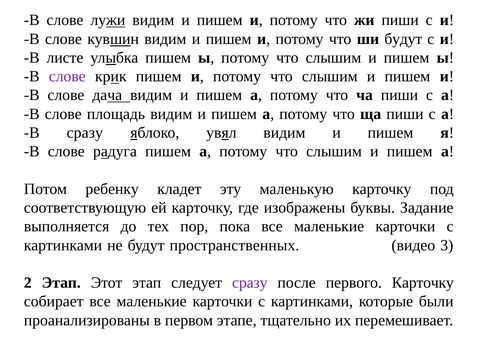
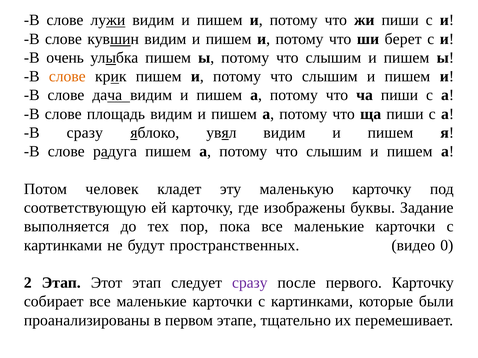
ши будут: будут -> берет (403, 39)
листе: листе -> очень (65, 58)
слове colour: purple -> orange (67, 77)
ребенку: ребенку -> человек (112, 189)
3: 3 -> 0 (447, 246)
